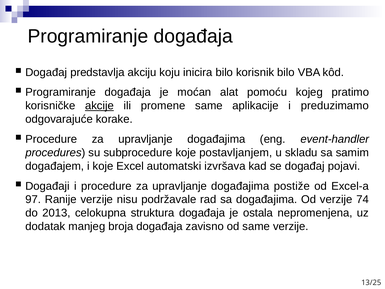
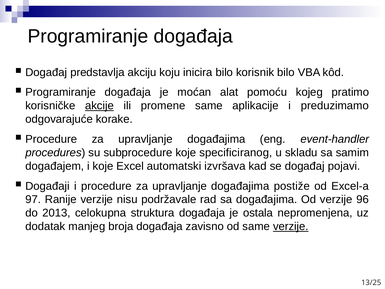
postavljanjem: postavljanjem -> specificiranog (236, 153)
74: 74 -> 96 (363, 199)
verzije underline: none -> present (291, 226)
